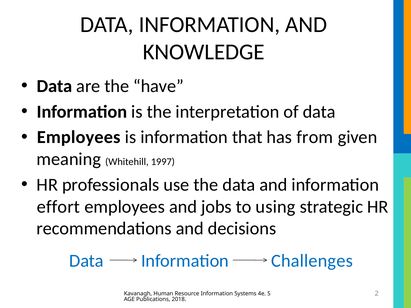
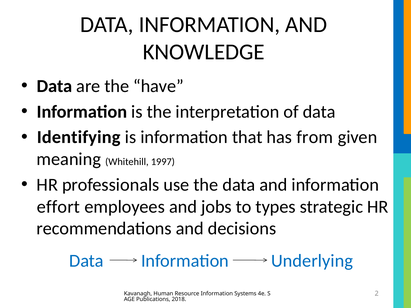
Employees: Employees -> Identifying (79, 137)
using: using -> types (276, 207)
Challenges: Challenges -> Underlying (312, 261)
